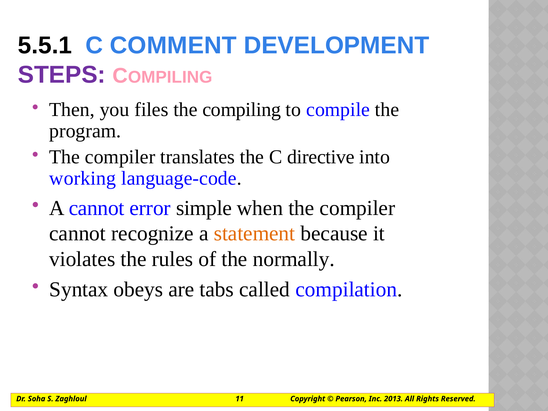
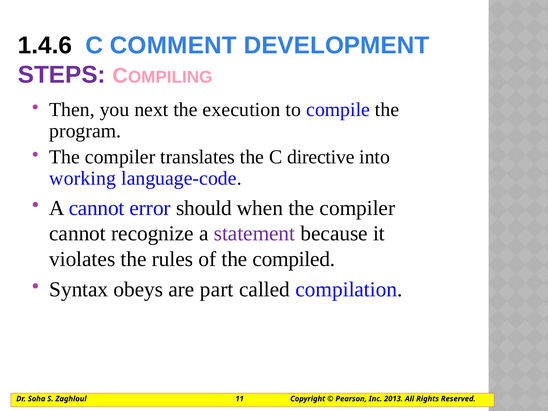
5.5.1: 5.5.1 -> 1.4.6 (45, 46)
files: files -> next (151, 110)
compiling: compiling -> execution (242, 110)
simple: simple -> should (204, 208)
statement colour: orange -> purple (254, 234)
normally: normally -> compiled (294, 259)
tabs: tabs -> part (217, 289)
